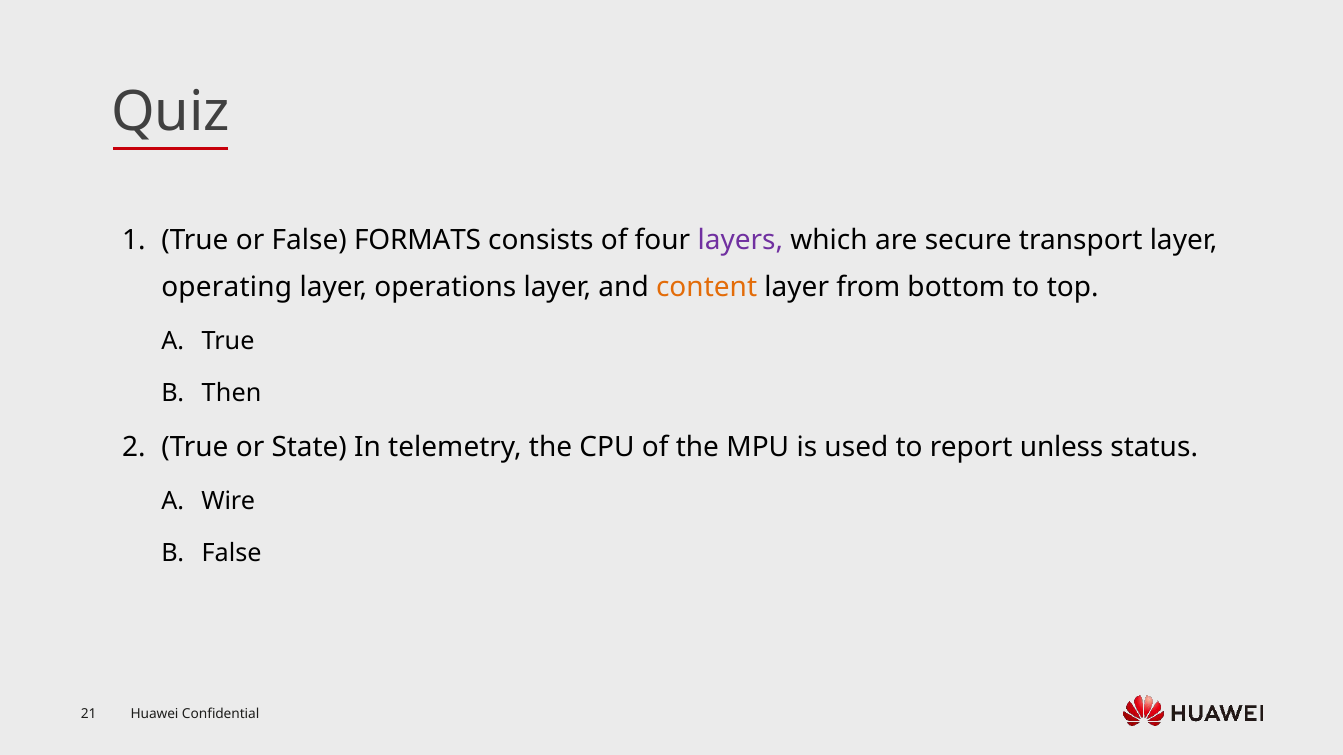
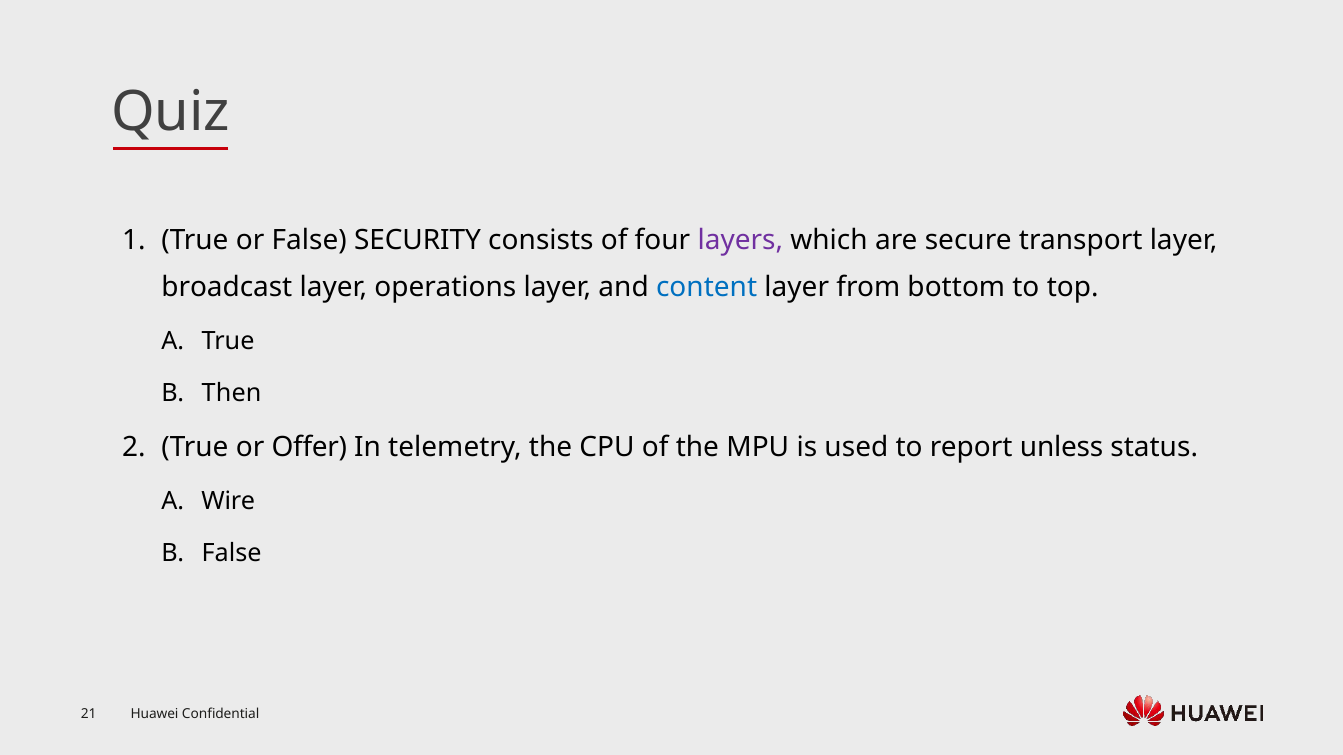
FORMATS: FORMATS -> SECURITY (417, 240)
operating: operating -> broadcast (227, 287)
content colour: orange -> blue (707, 287)
State: State -> Offer (309, 447)
